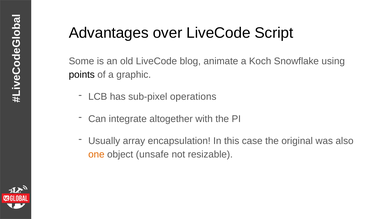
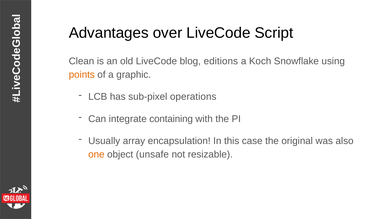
Some: Some -> Clean (81, 61)
animate: animate -> editions (221, 61)
points colour: black -> orange (82, 75)
altogether: altogether -> containing (171, 119)
